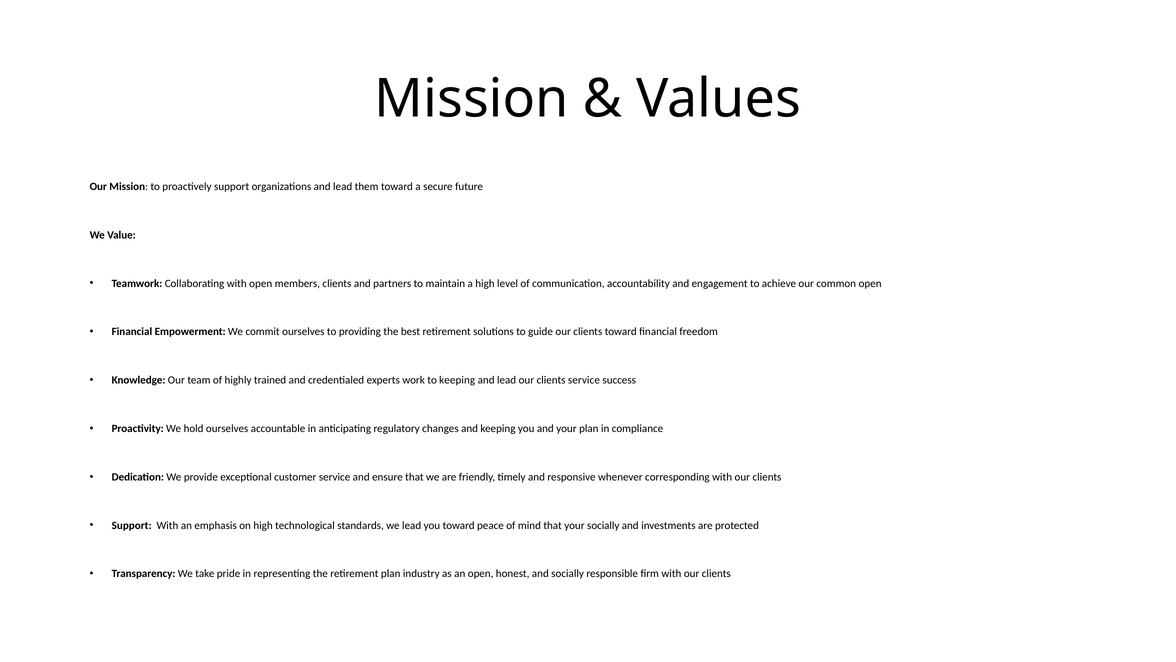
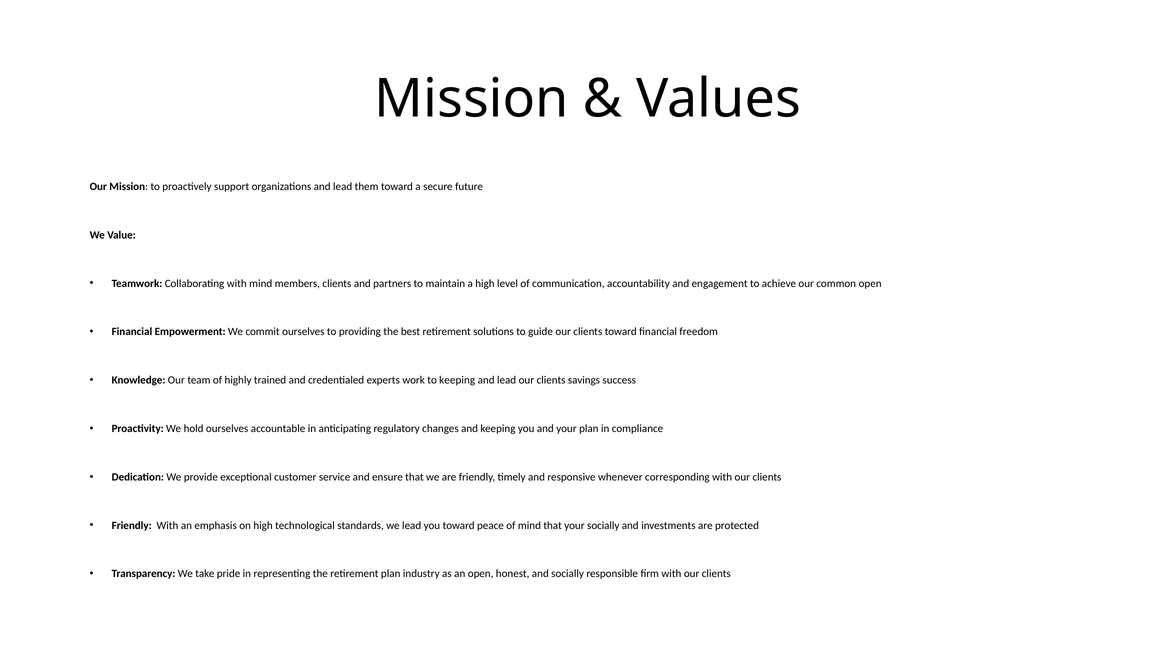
with open: open -> mind (261, 283)
clients service: service -> savings (584, 380)
Support: Support -> Friendly (132, 525)
